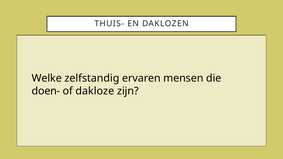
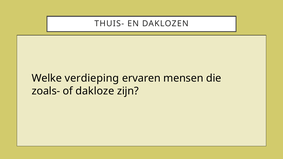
zelfstandig: zelfstandig -> verdieping (92, 78)
doen-: doen- -> zoals- (46, 91)
